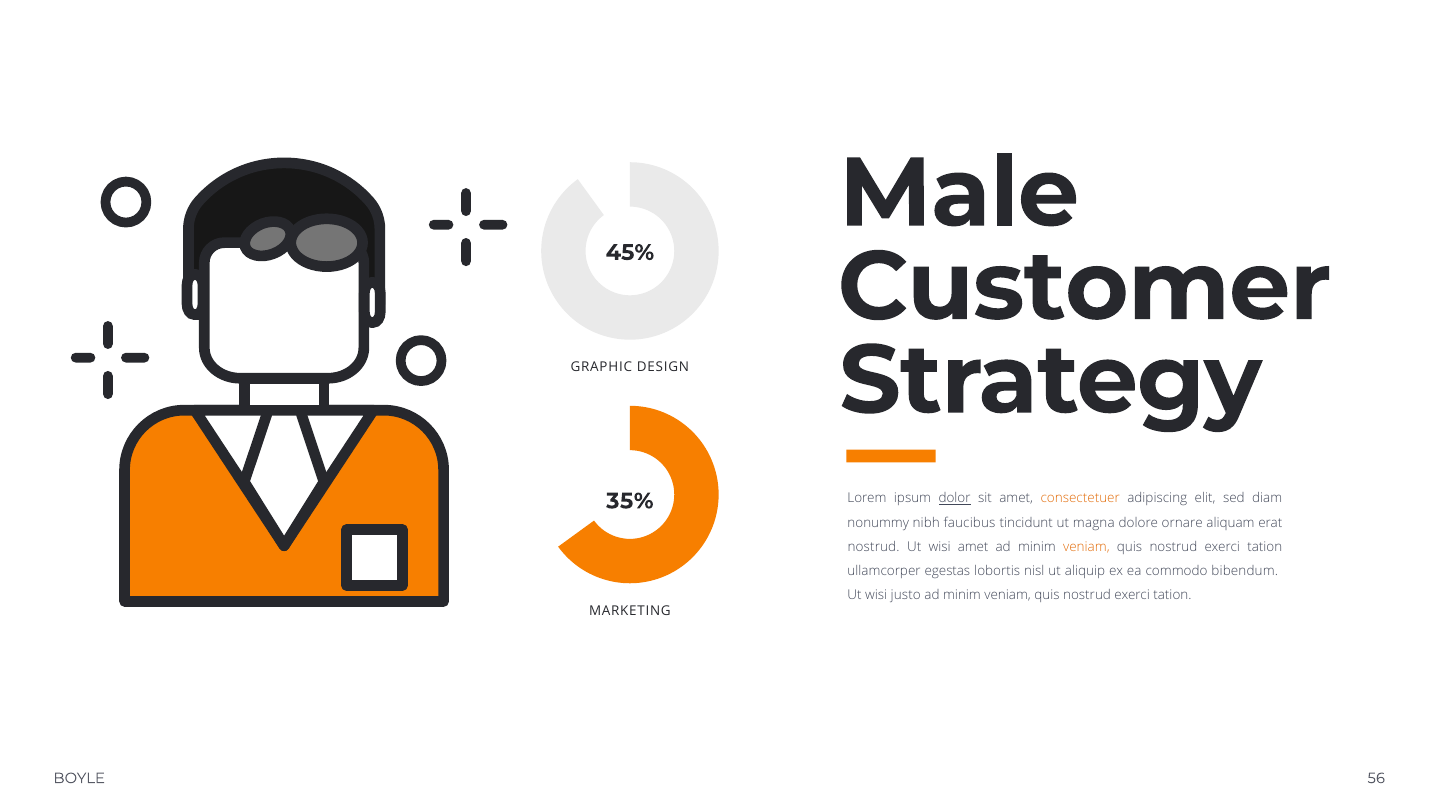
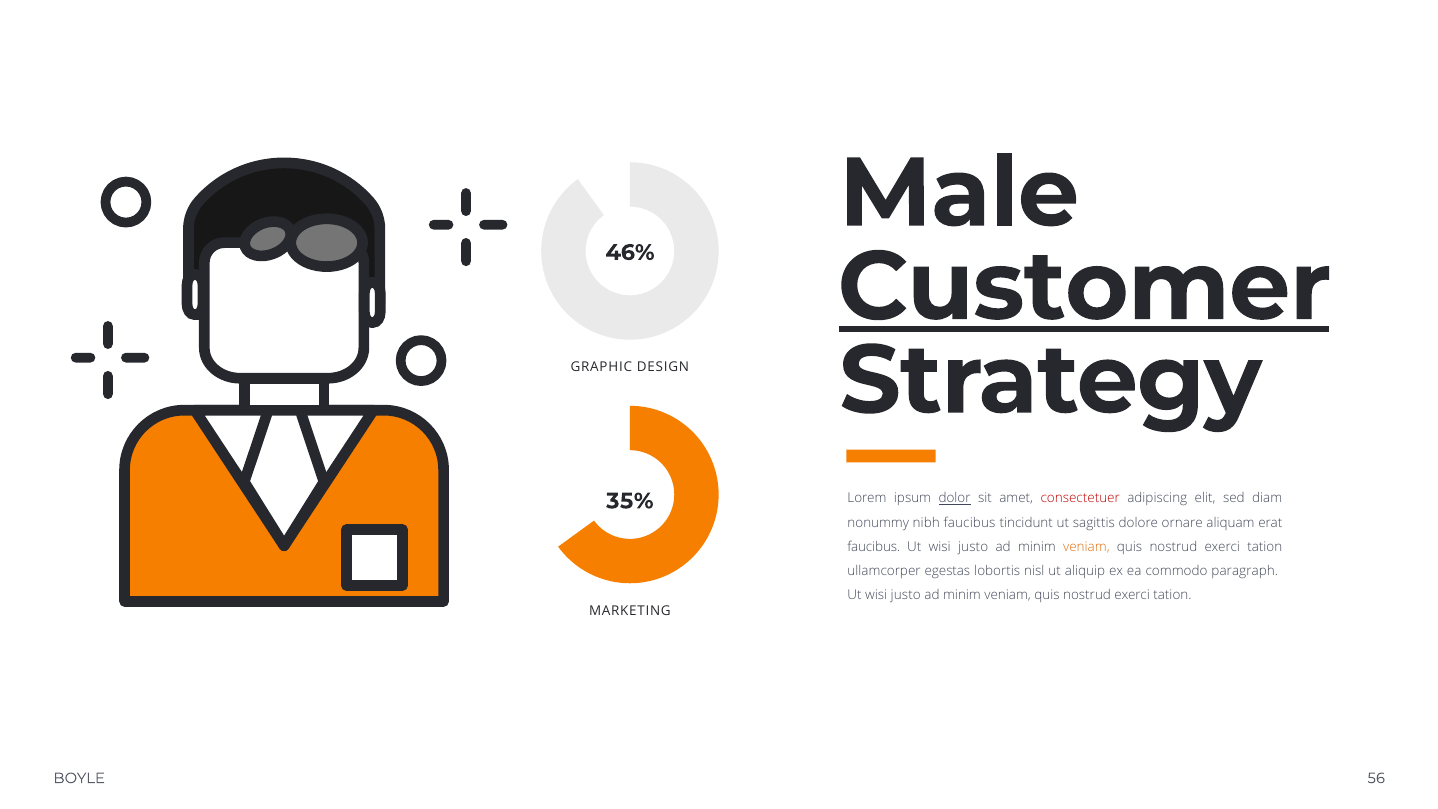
45%: 45% -> 46% (630, 252)
Customer underline: none -> present (1084, 287)
consectetuer colour: orange -> red (1080, 498)
magna: magna -> sagittis (1094, 523)
nostrud: nostrud -> faucibus (874, 547)
amet: amet -> justo (973, 547)
bibendum: bibendum -> paragraph (1245, 571)
